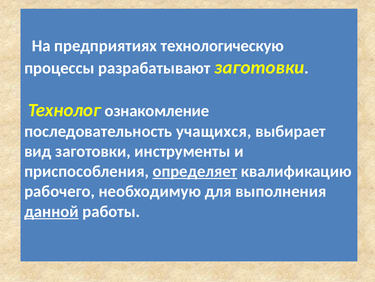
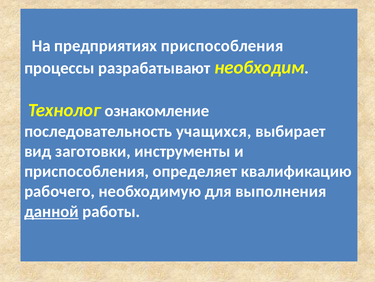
предприятиях технологическую: технологическую -> приспособления (222, 46)
разрабатывают заготовки: заготовки -> необходим (260, 67)
определяет underline: present -> none (195, 171)
